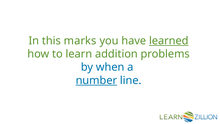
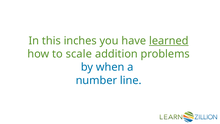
marks: marks -> inches (80, 41)
learn: learn -> scale (79, 54)
number underline: present -> none (96, 80)
